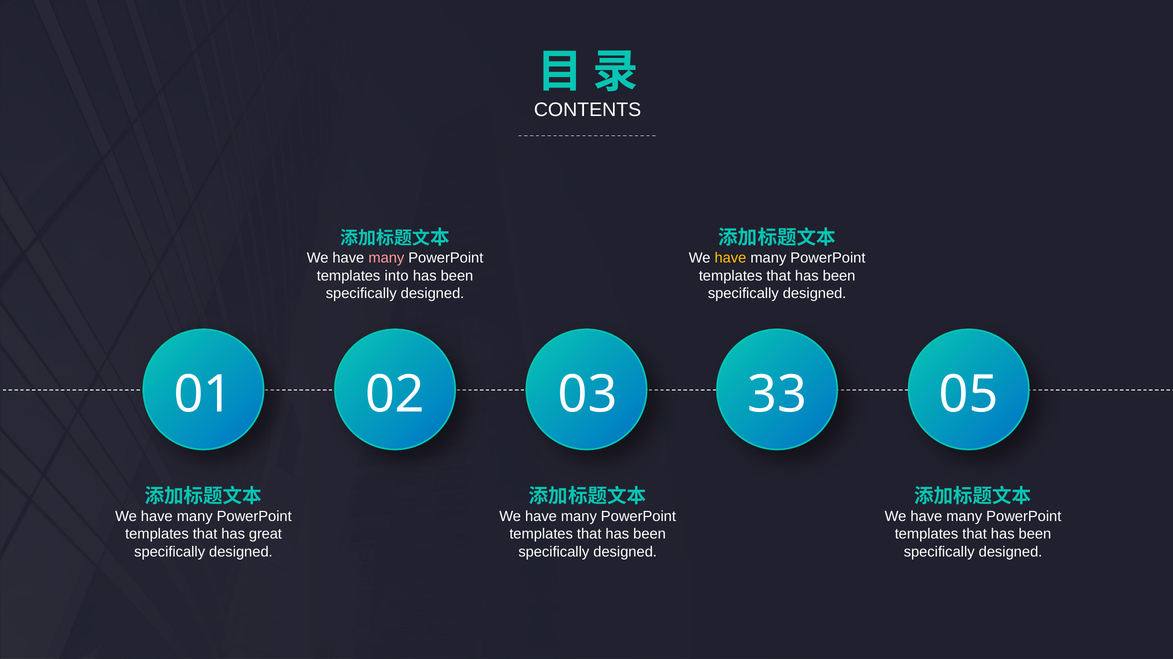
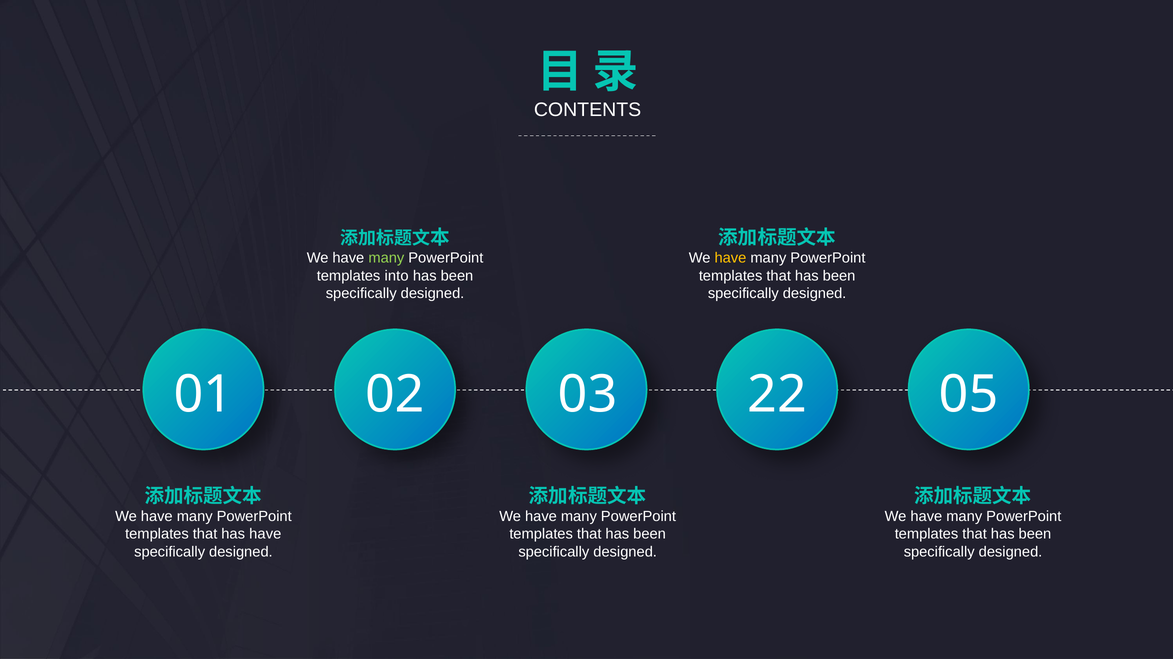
many colour: pink -> light green (386, 258)
33: 33 -> 22 (777, 395)
has great: great -> have (265, 535)
